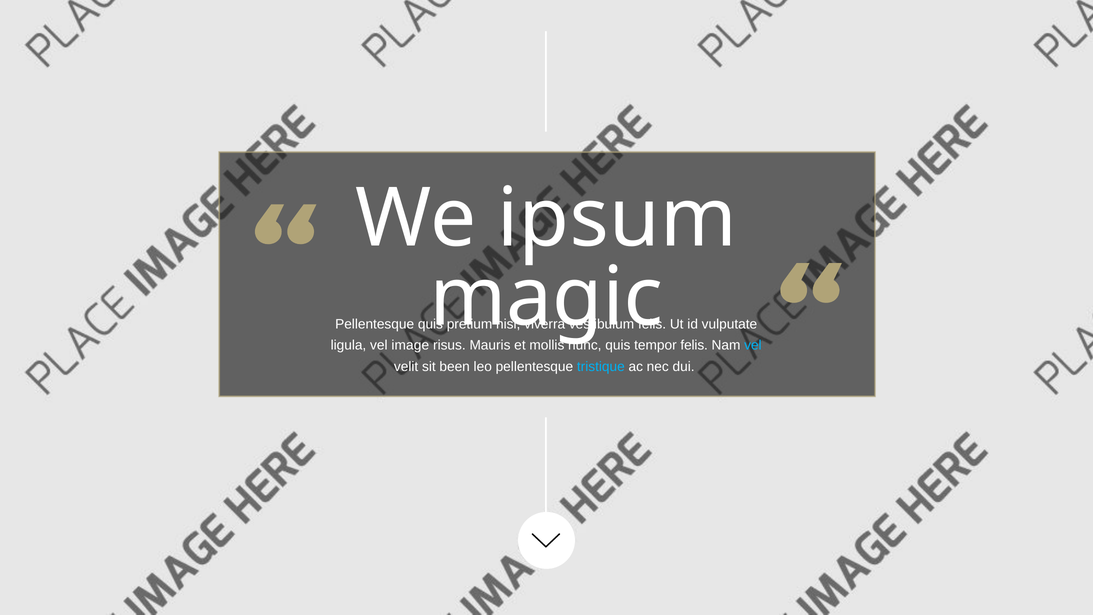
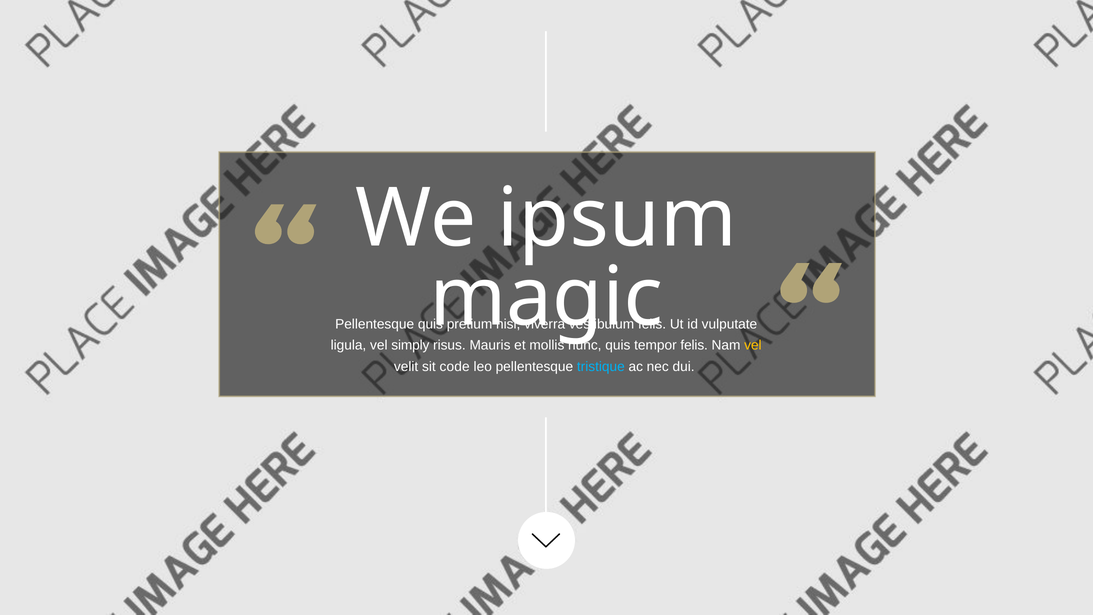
image: image -> simply (410, 345)
vel colour: light blue -> yellow (753, 345)
been: been -> code (455, 367)
